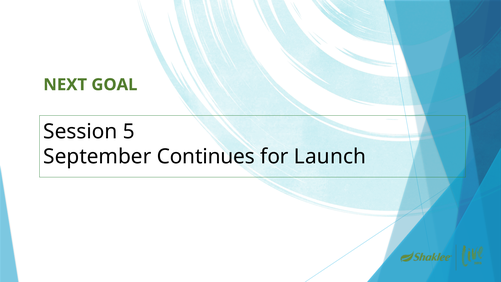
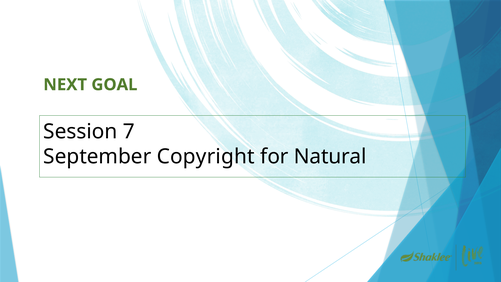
5: 5 -> 7 (129, 131)
Continues: Continues -> Copyright (206, 156)
Launch: Launch -> Natural (330, 156)
